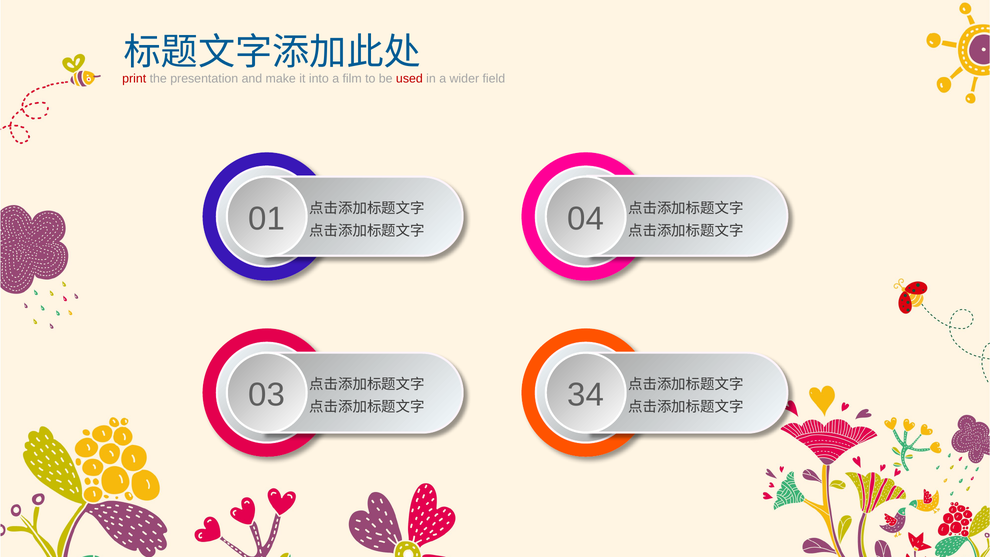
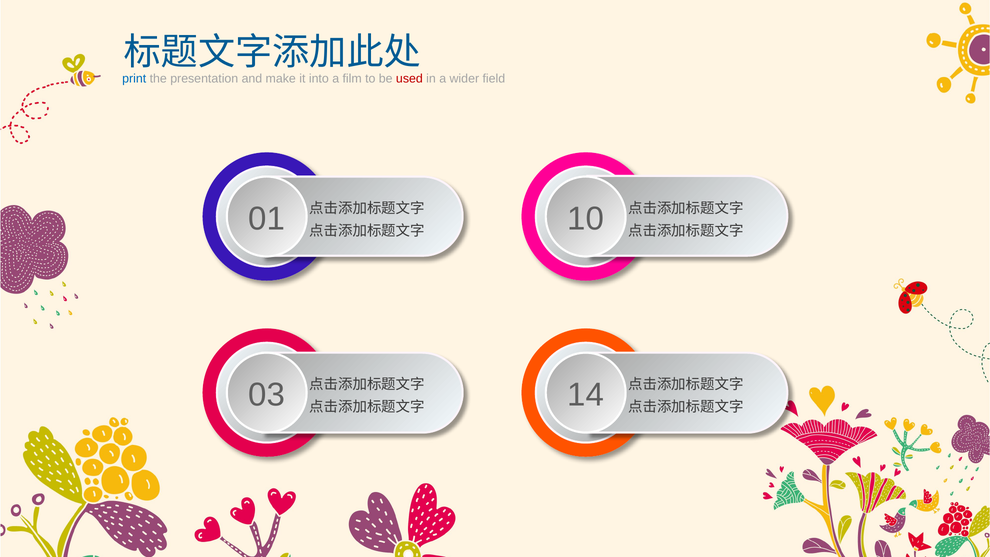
print colour: red -> blue (134, 79)
04: 04 -> 10 (586, 219)
34: 34 -> 14 (586, 395)
